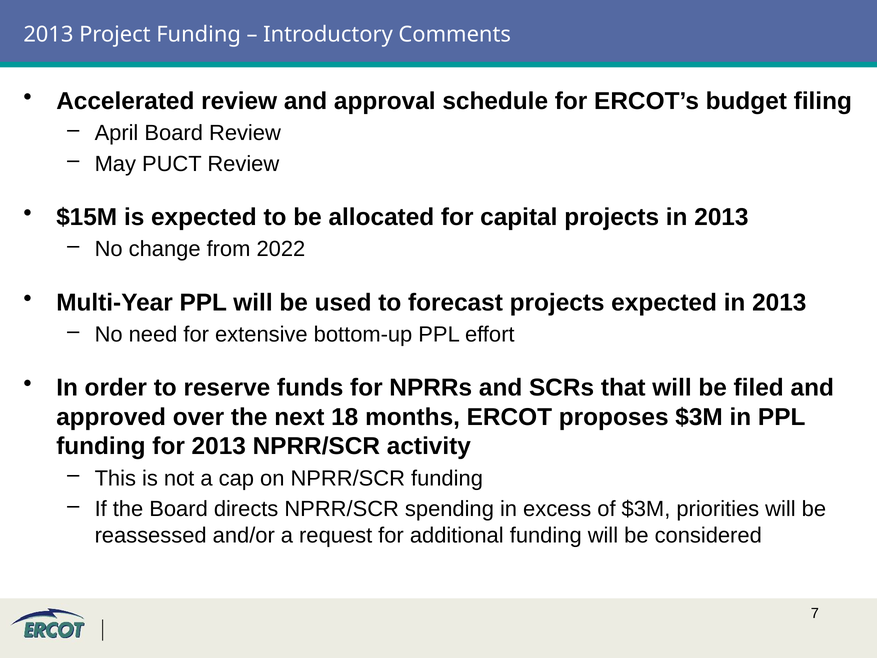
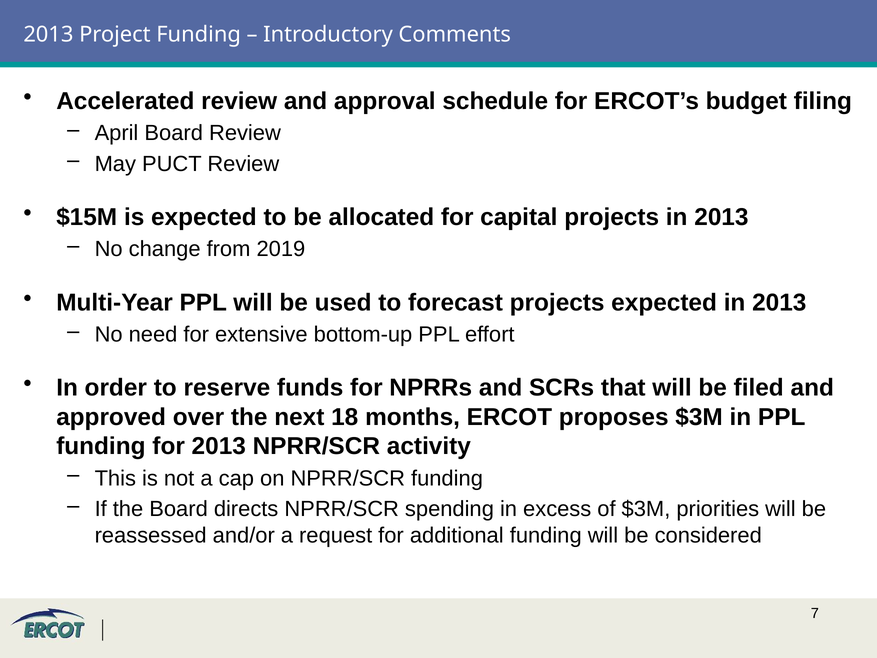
2022: 2022 -> 2019 (281, 249)
